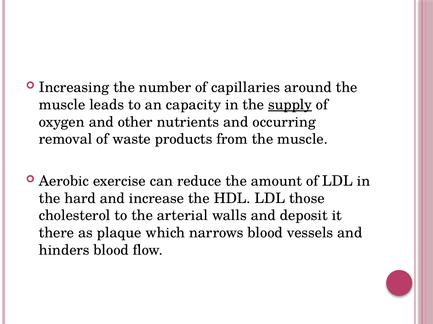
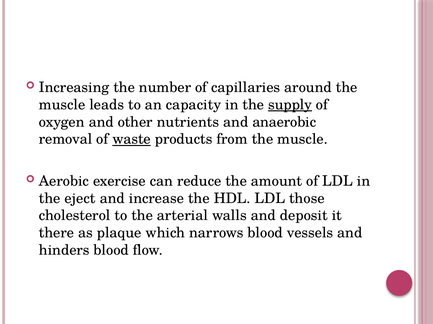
occurring: occurring -> anaerobic (284, 122)
waste underline: none -> present (132, 140)
hard: hard -> eject (80, 199)
